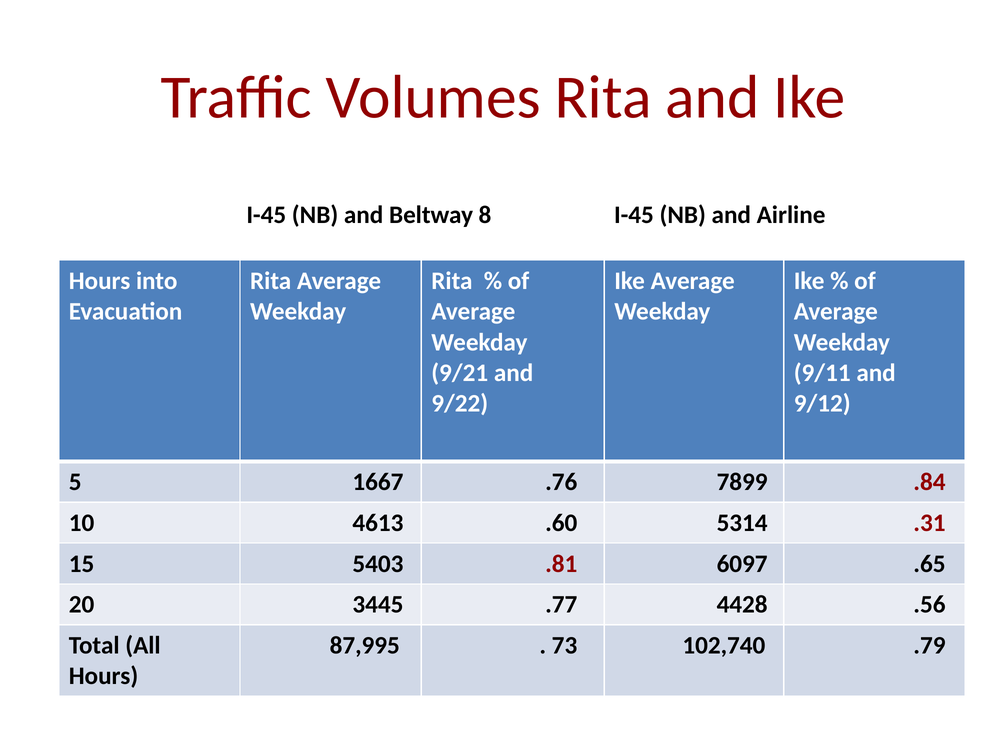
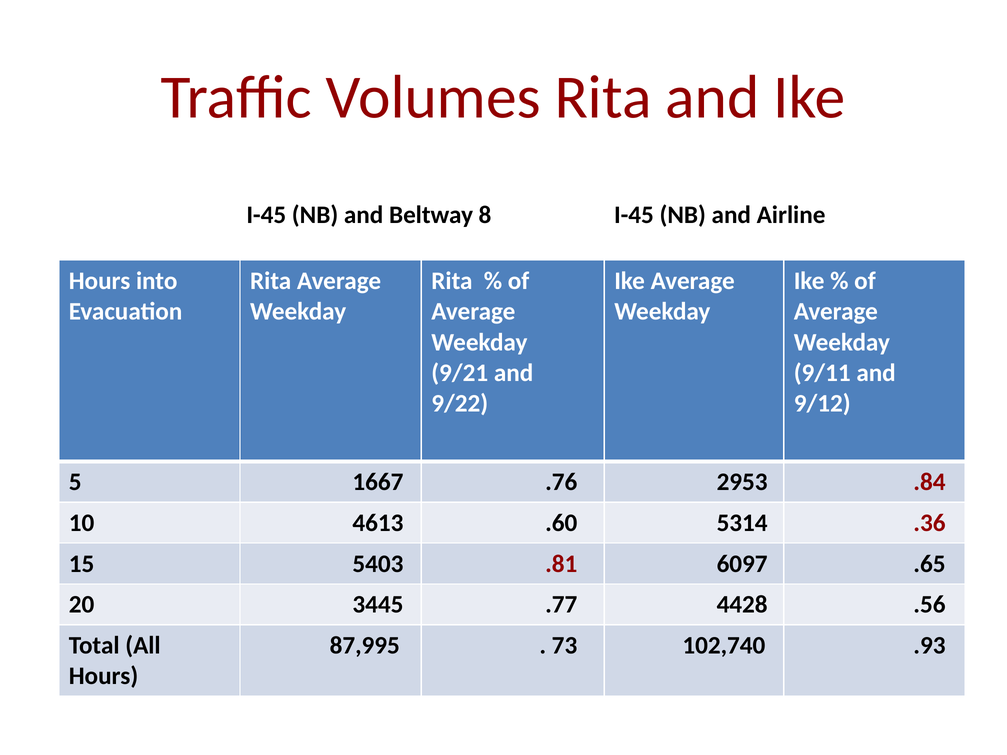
7899: 7899 -> 2953 (742, 482)
.31: .31 -> .36 (929, 523)
.79: .79 -> .93 (929, 646)
